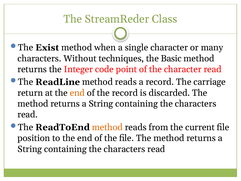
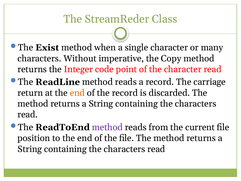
techniques: techniques -> imperative (121, 58)
Basic: Basic -> Copy (171, 58)
method colour: orange -> purple (107, 127)
